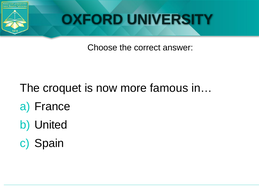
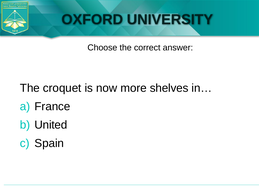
famous: famous -> shelves (169, 88)
